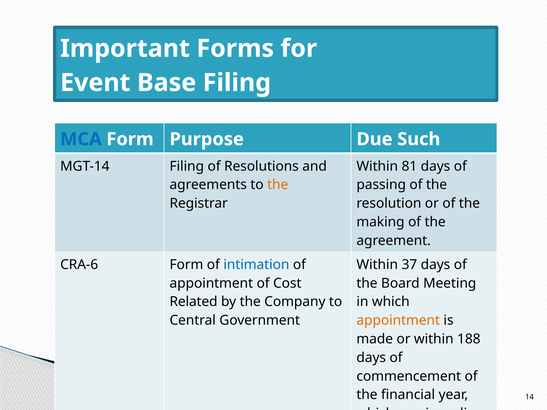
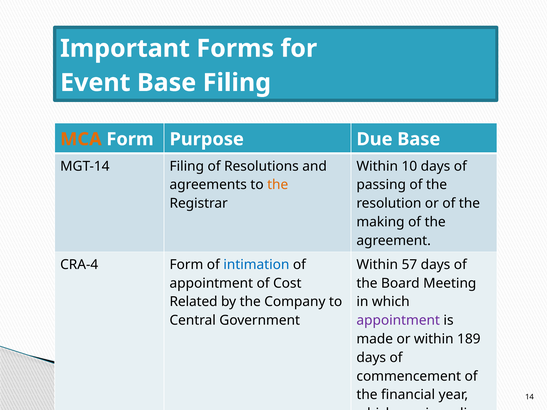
MCA colour: blue -> orange (81, 139)
Due Such: Such -> Base (419, 139)
81: 81 -> 10 (409, 166)
CRA-6: CRA-6 -> CRA-4 (79, 265)
37: 37 -> 57 (409, 265)
appointment colour: orange -> purple (398, 321)
188: 188 -> 189 (469, 339)
